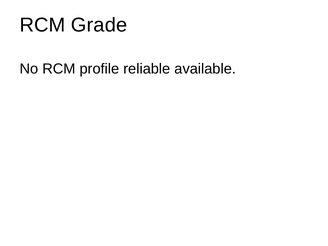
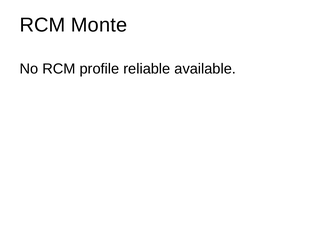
Grade: Grade -> Monte (99, 25)
